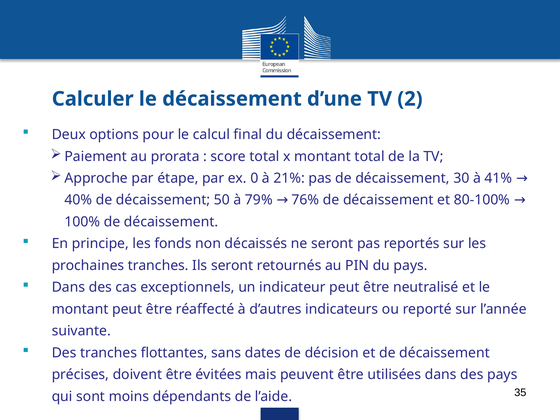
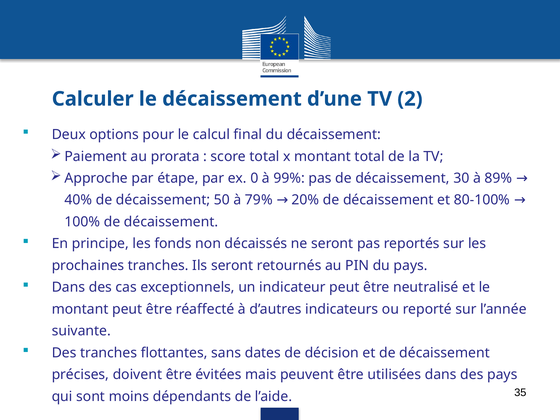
21%: 21% -> 99% (289, 178)
41%: 41% -> 89% (498, 178)
76%: 76% -> 20% (305, 200)
